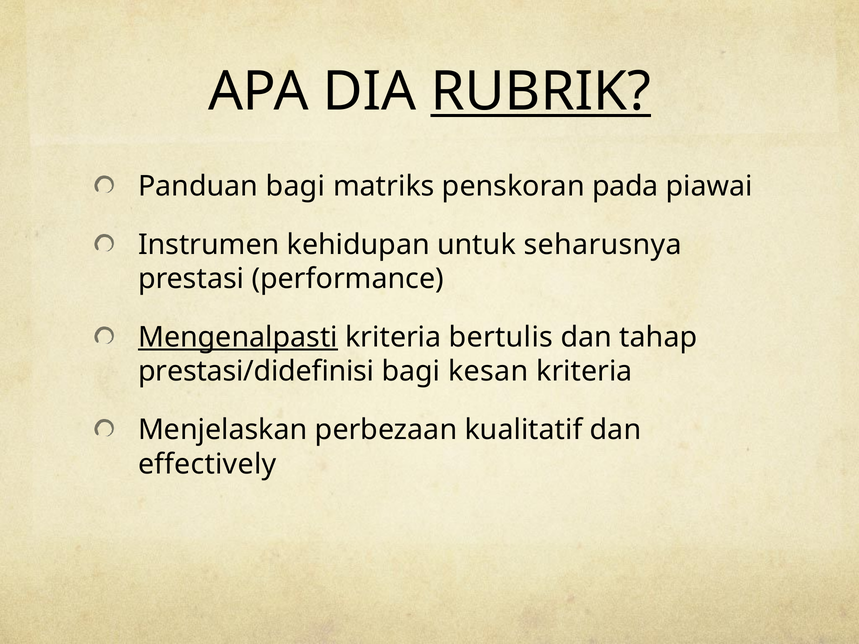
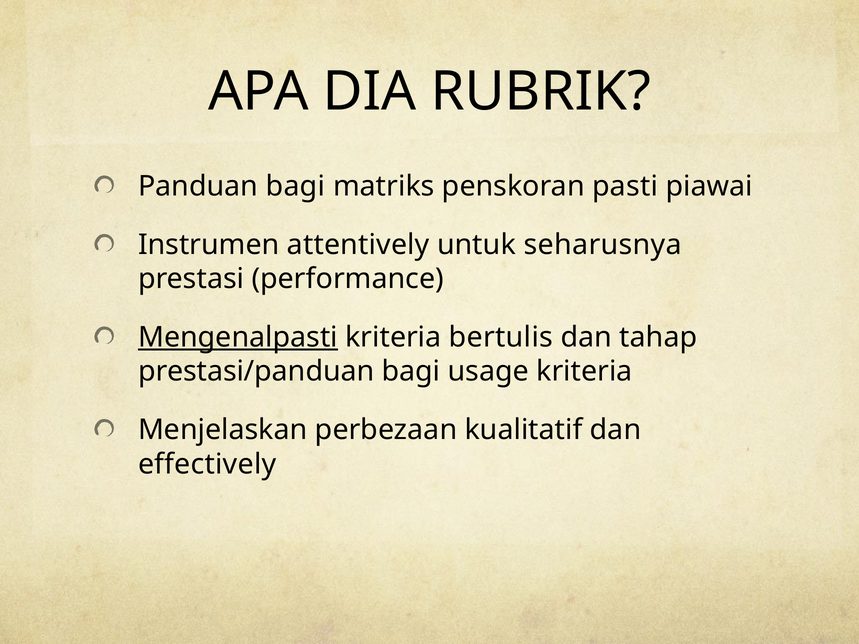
RUBRIK underline: present -> none (541, 92)
pada: pada -> pasti (625, 186)
kehidupan: kehidupan -> attentively (358, 245)
prestasi/didefinisi: prestasi/didefinisi -> prestasi/panduan (256, 372)
kesan: kesan -> usage (488, 372)
